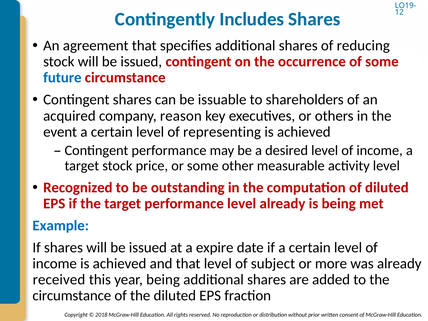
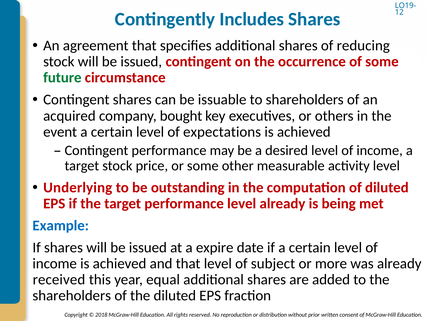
future colour: blue -> green (62, 78)
reason: reason -> bought (181, 116)
representing: representing -> expectations (222, 132)
Recognized: Recognized -> Underlying (78, 188)
year being: being -> equal (163, 280)
circumstance: circumstance -> shareholders (72, 296)
